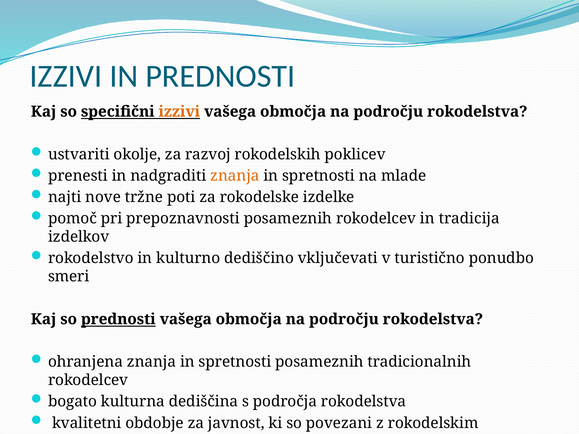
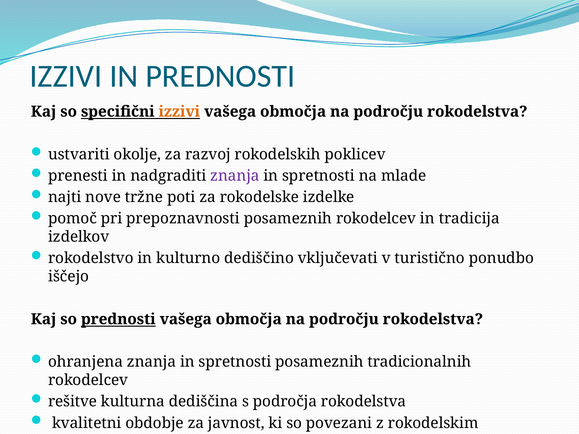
znanja colour: orange -> purple (235, 176)
smeri: smeri -> iščejo (69, 277)
bogato: bogato -> rešitve (73, 402)
